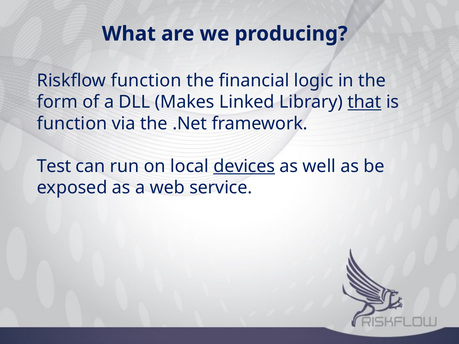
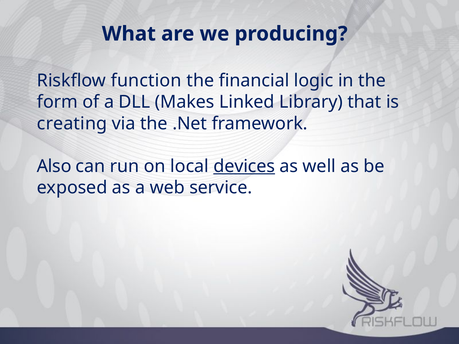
that underline: present -> none (364, 102)
function: function -> creating (72, 124)
Test: Test -> Also (54, 166)
